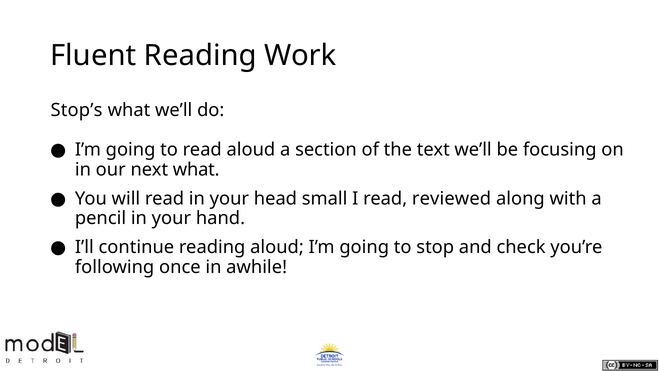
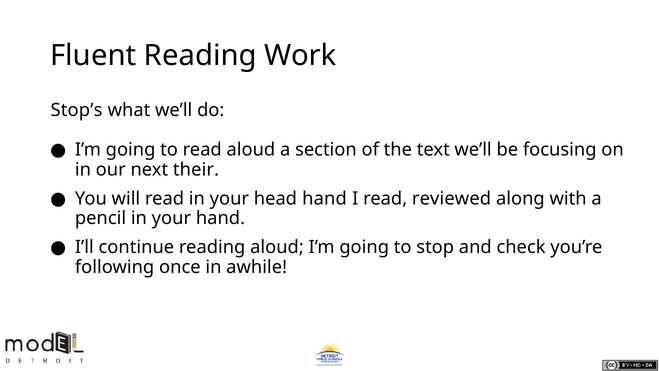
next what: what -> their (196, 169)
head small: small -> hand (325, 198)
